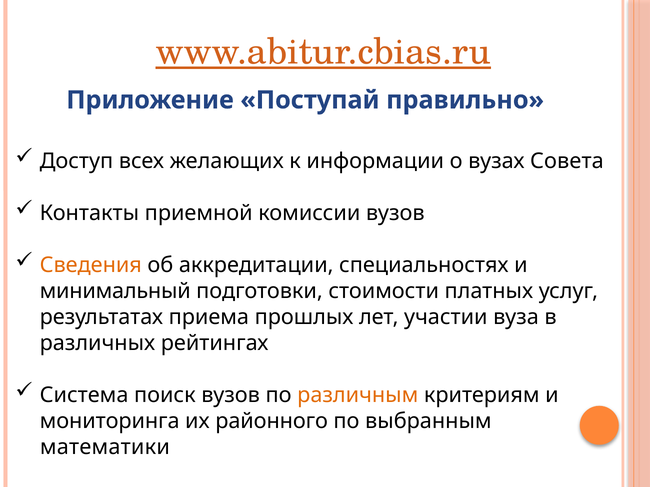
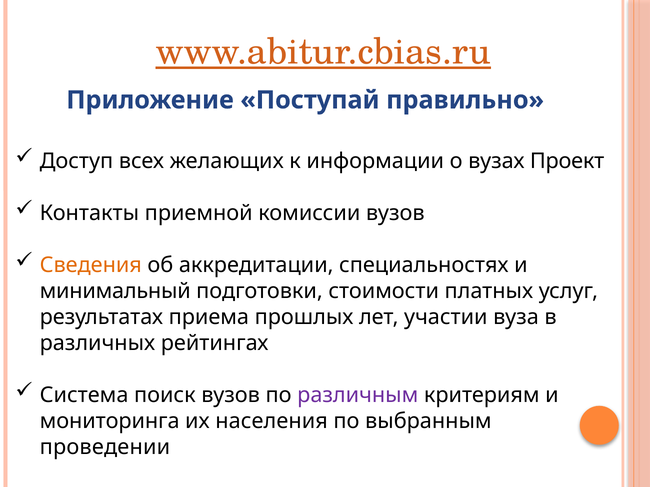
Совета: Совета -> Проект (567, 161)
различным colour: orange -> purple (358, 395)
районного: районного -> населения (272, 421)
математики: математики -> проведении (105, 447)
